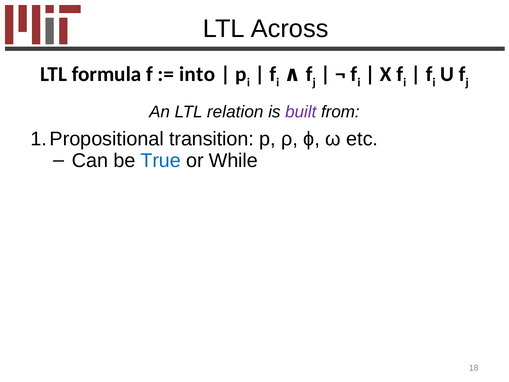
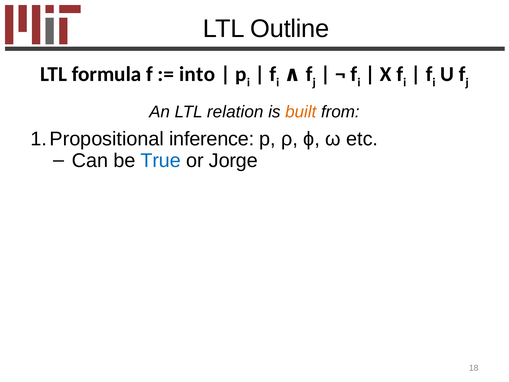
Across: Across -> Outline (290, 29)
built colour: purple -> orange (301, 112)
transition: transition -> inference (212, 139)
While: While -> Jorge (233, 161)
